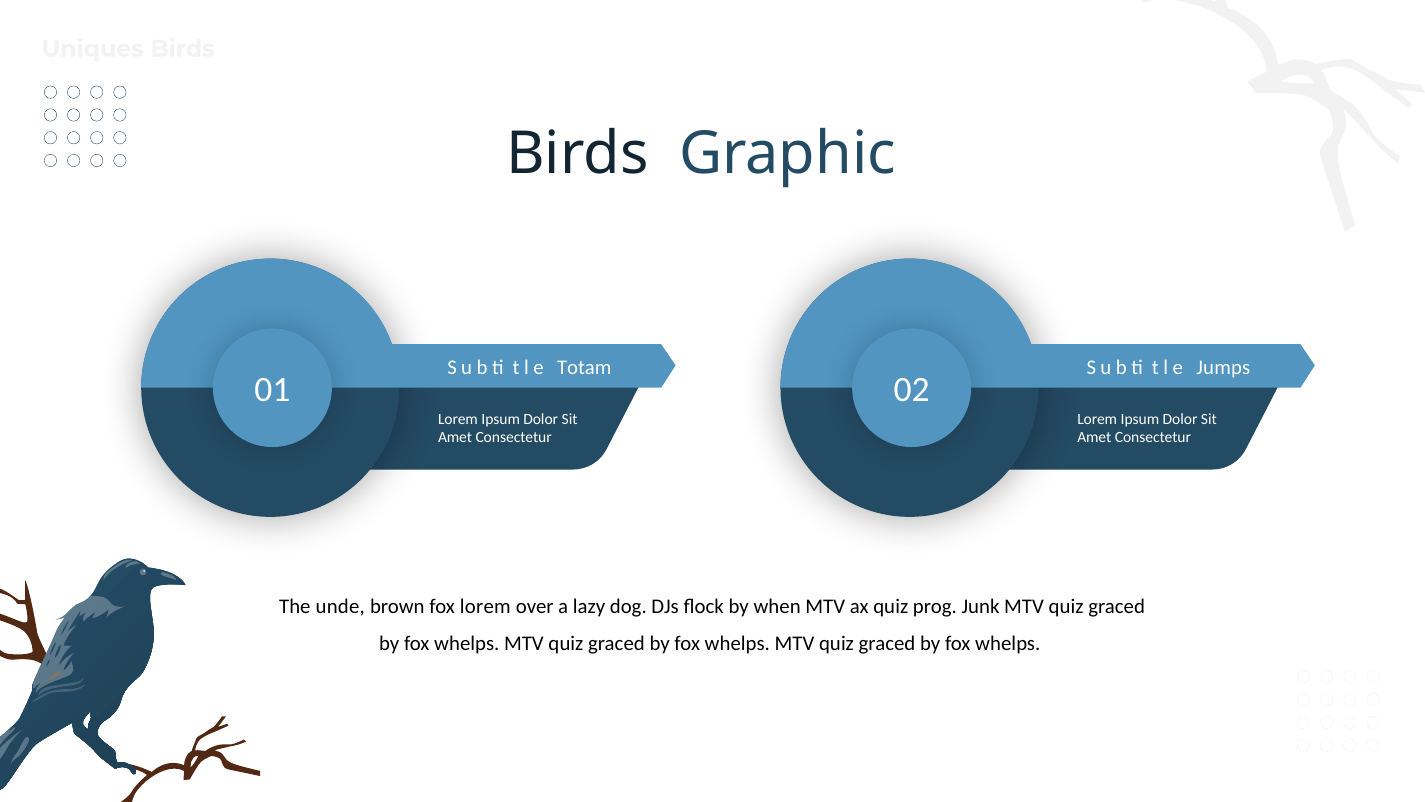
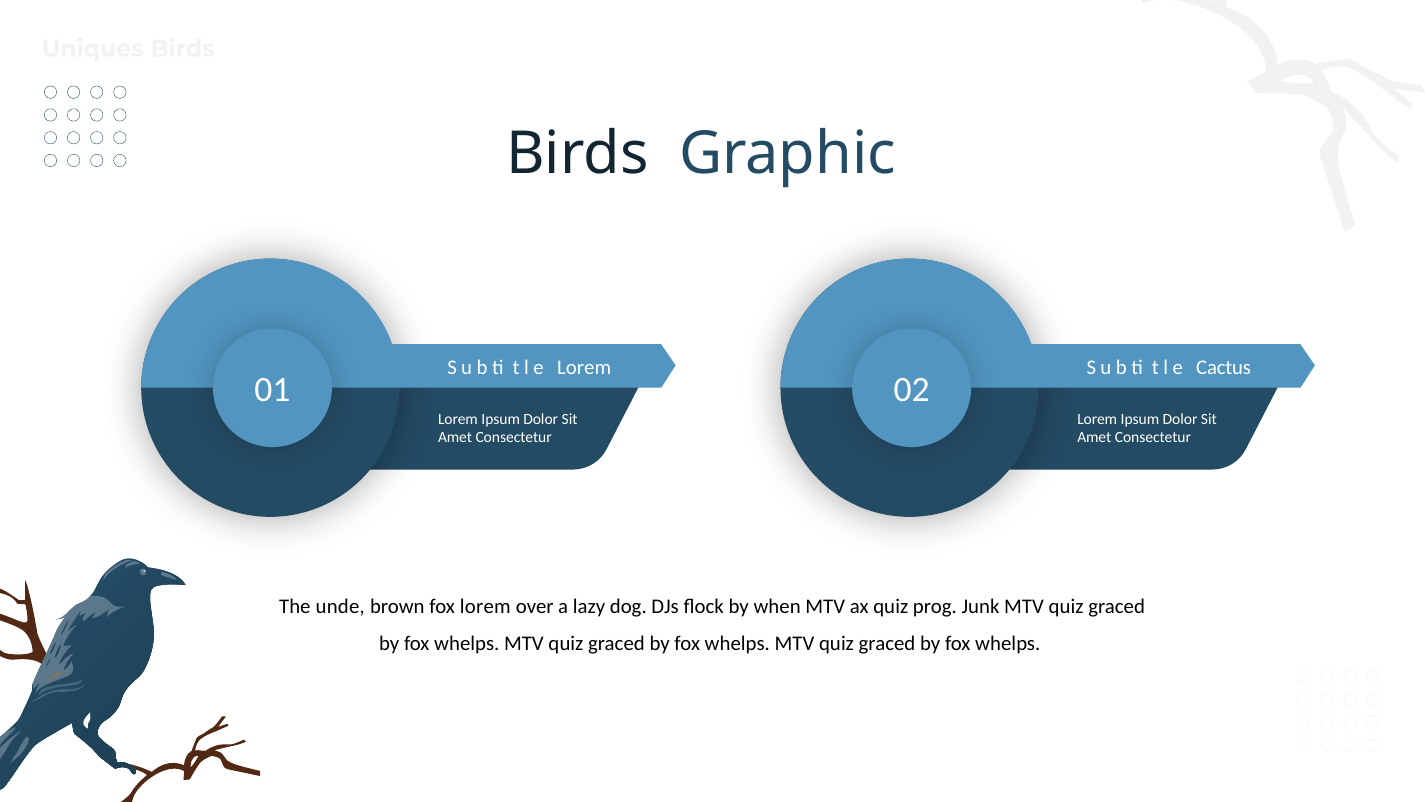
Totam: Totam -> Lorem (584, 367)
Jumps: Jumps -> Cactus (1224, 367)
